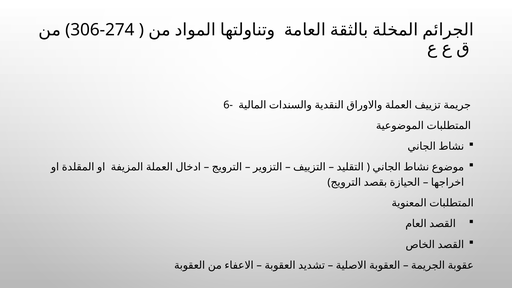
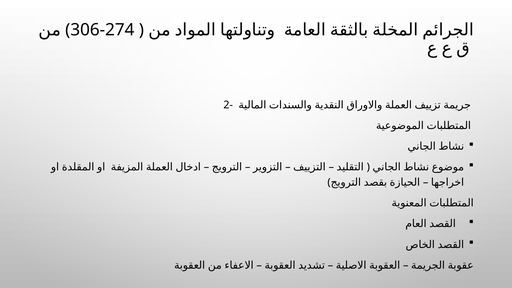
6-: 6- -> 2- (228, 105)
